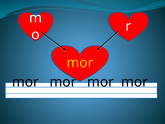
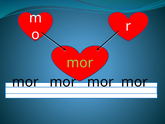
mor colour: yellow -> light green (80, 63)
